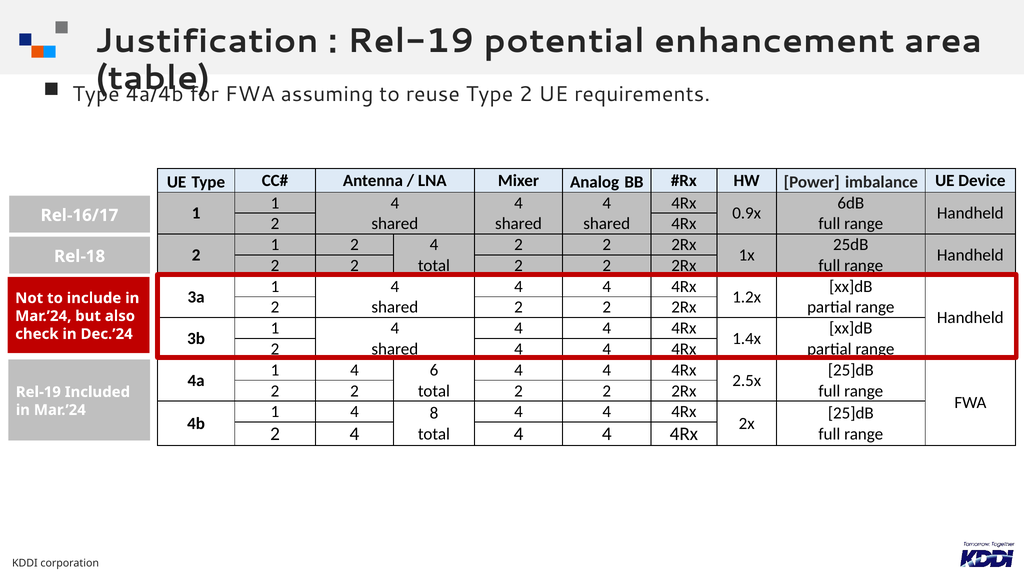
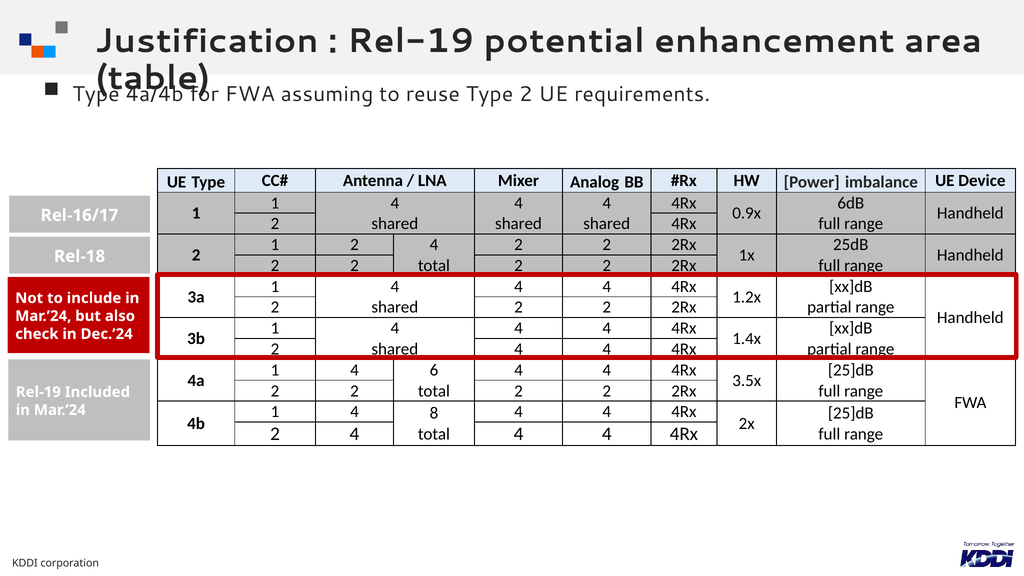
2.5x: 2.5x -> 3.5x (747, 380)
